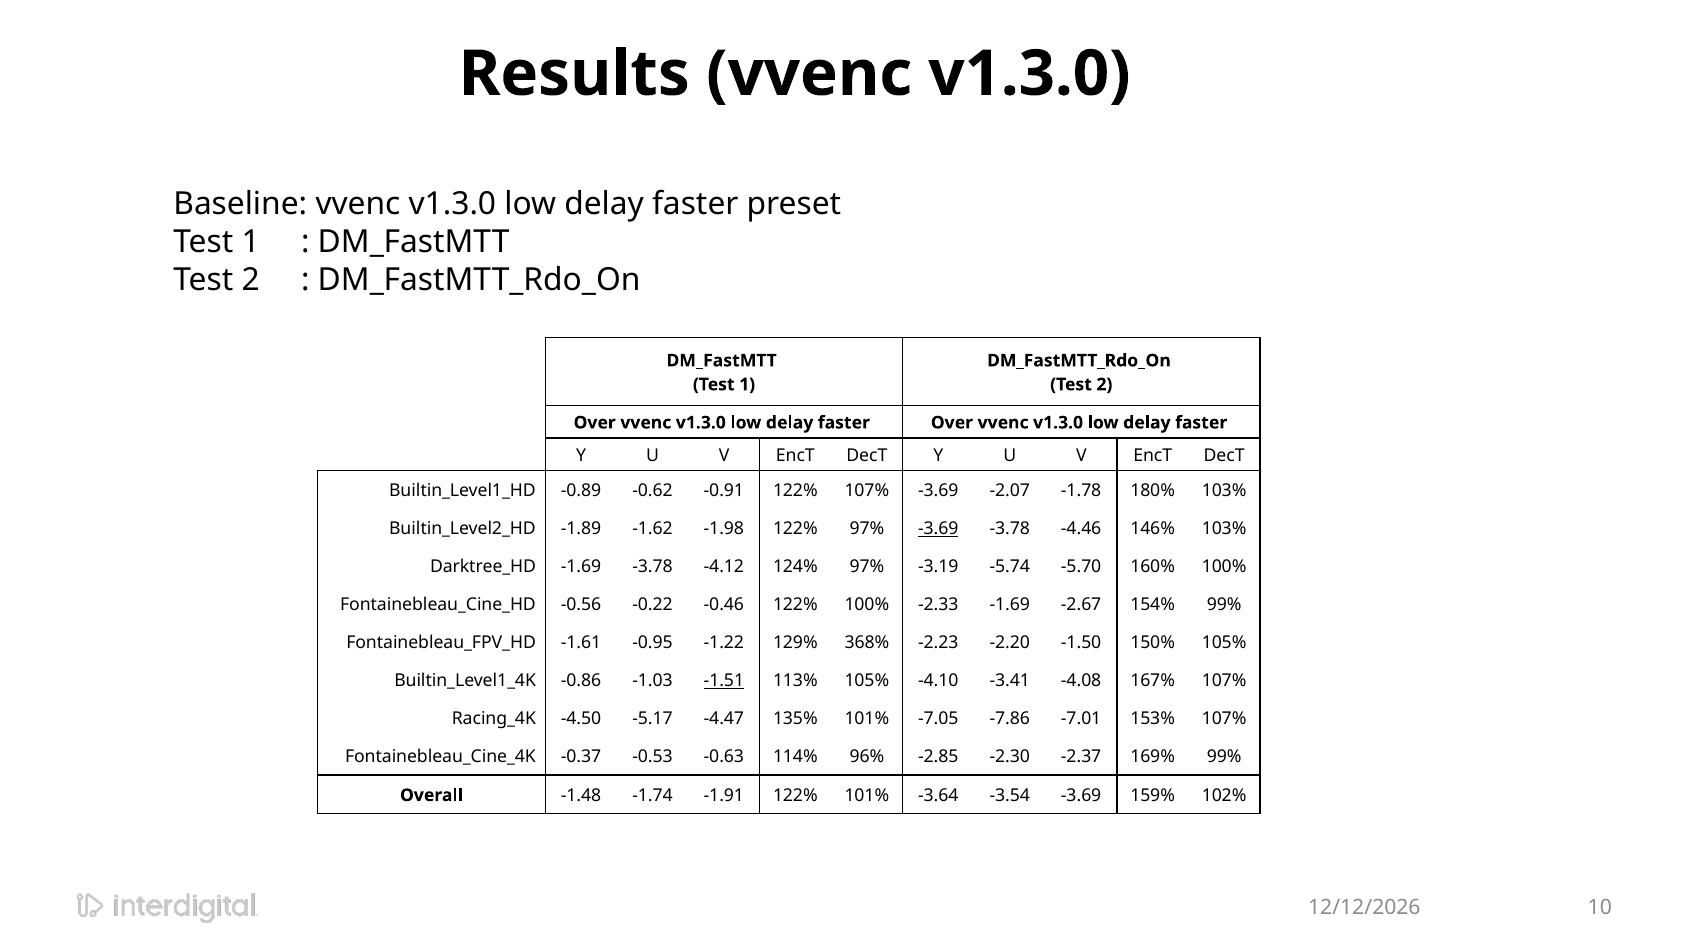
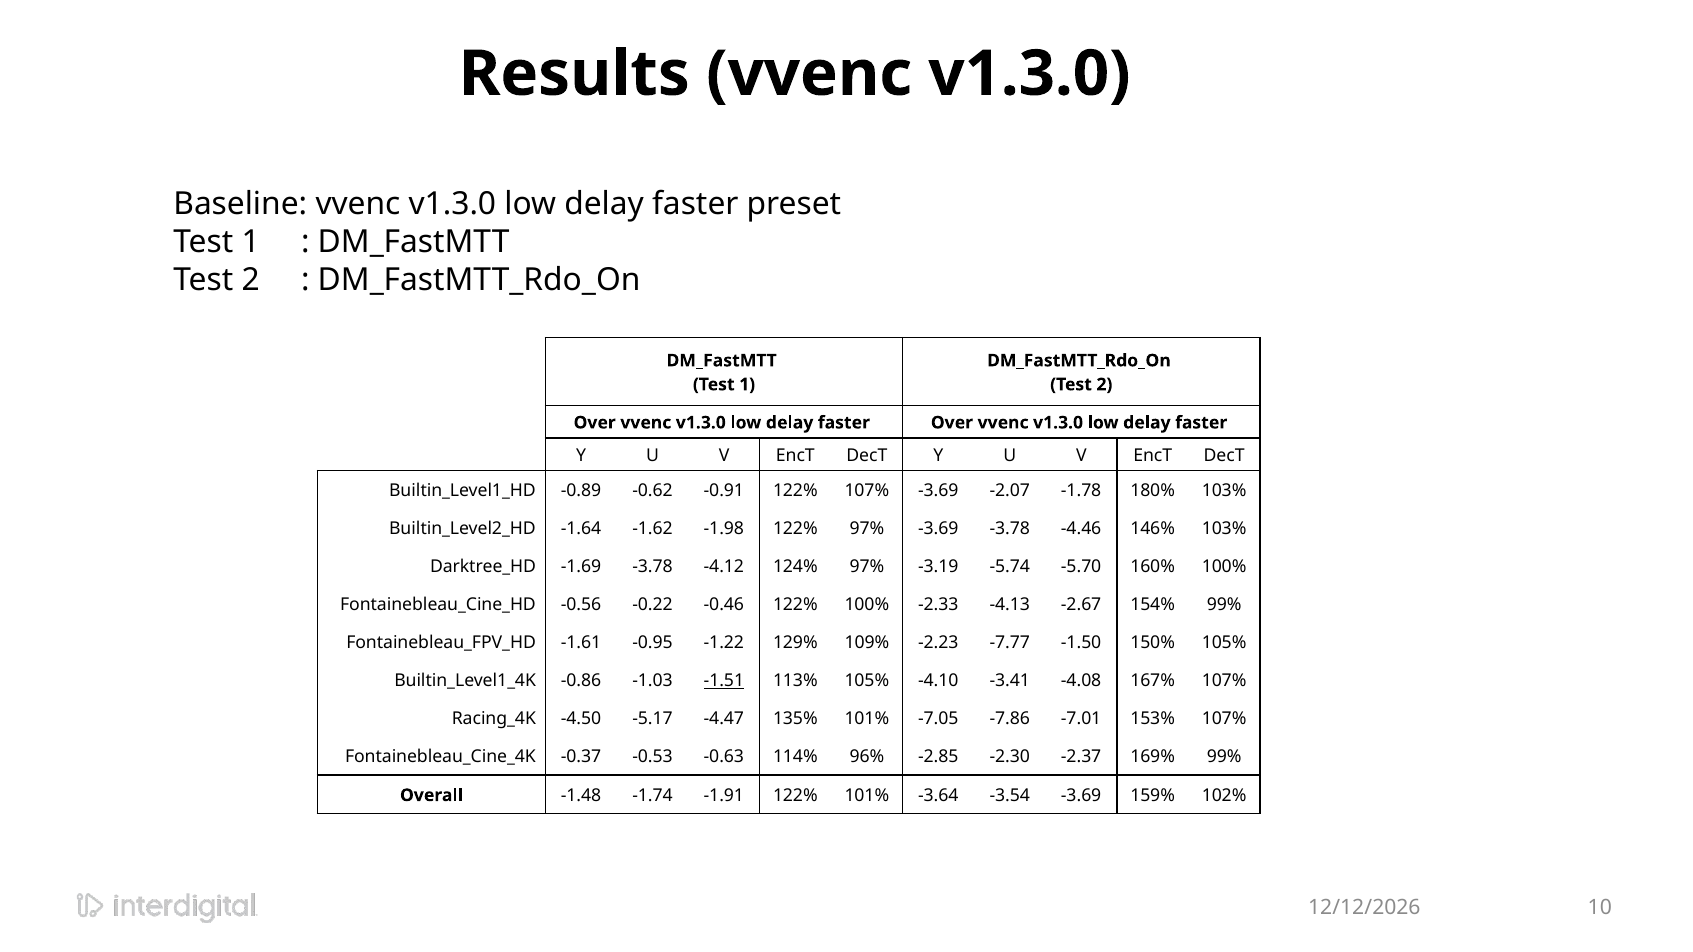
-1.89: -1.89 -> -1.64 (581, 529)
-3.69 underline: present -> none (938, 529)
-2.33 -1.69: -1.69 -> -4.13 (1010, 605)
368%: 368% -> 109% (867, 643)
-2.20: -2.20 -> -7.77 (1010, 643)
